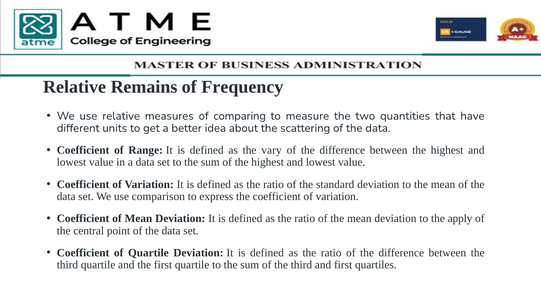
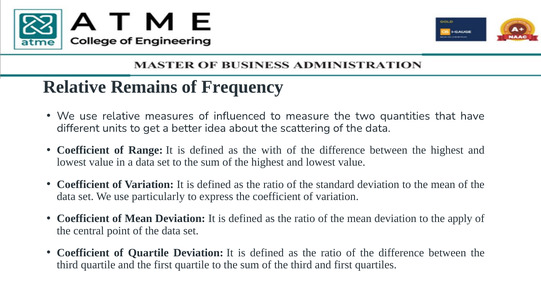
comparing: comparing -> influenced (240, 116)
vary: vary -> with (272, 150)
comparison: comparison -> particularly (158, 197)
